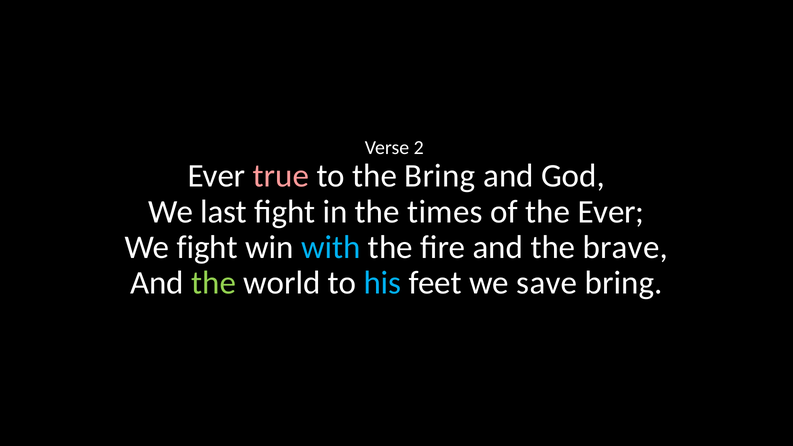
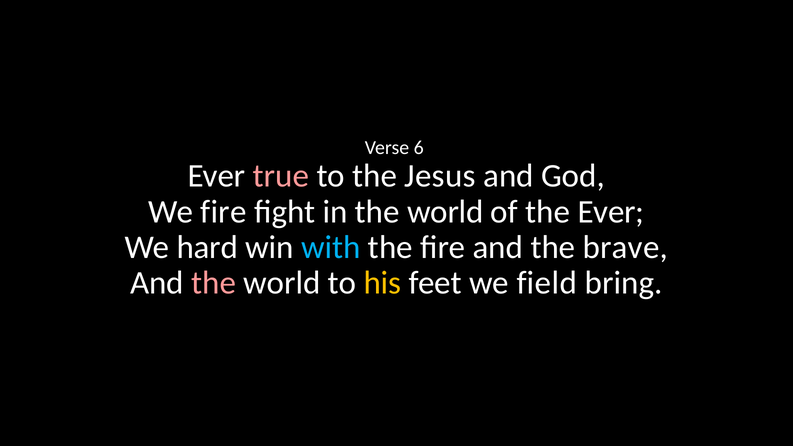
2: 2 -> 6 (419, 148)
the Bring: Bring -> Jesus (440, 176)
We last: last -> fire (223, 212)
in the times: times -> world (445, 212)
We fight: fight -> hard (207, 247)
the colour: light green -> pink (214, 283)
his colour: light blue -> yellow (382, 283)
save: save -> field (547, 283)
